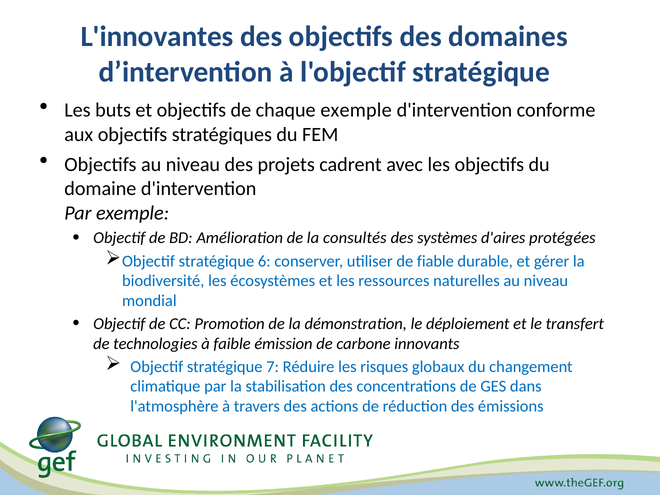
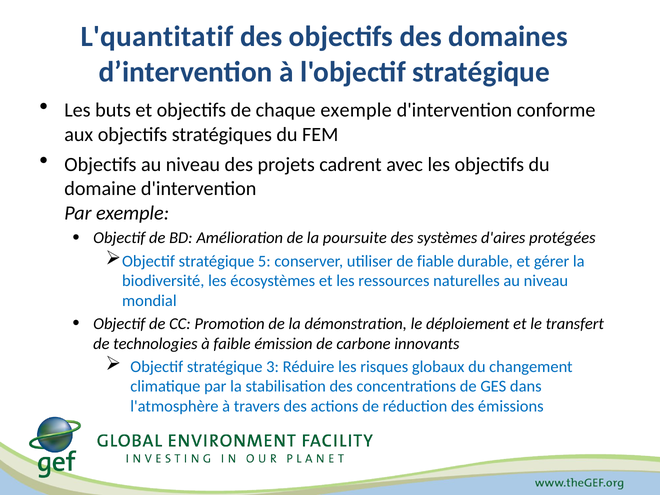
L'innovantes: L'innovantes -> L'quantitatif (157, 37)
consultés: consultés -> poursuite (355, 238)
6: 6 -> 5 (264, 261)
7: 7 -> 3 (273, 367)
